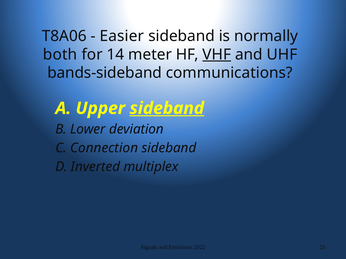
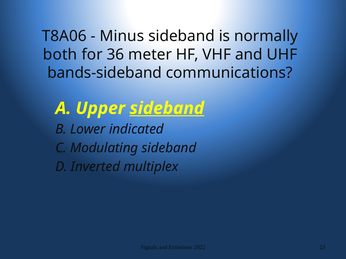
Easier: Easier -> Minus (122, 36)
14: 14 -> 36 (115, 55)
VHF underline: present -> none (217, 55)
deviation: deviation -> indicated (136, 129)
Connection: Connection -> Modulating (104, 148)
